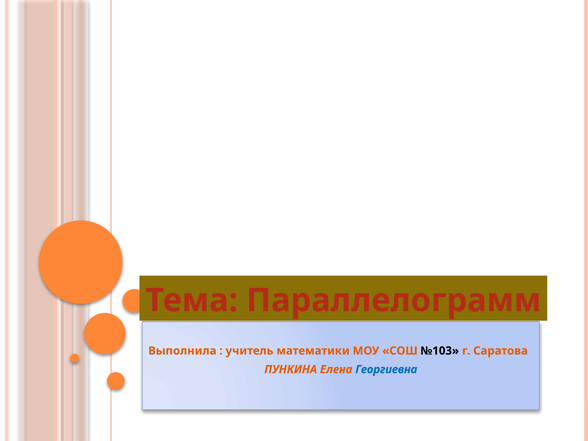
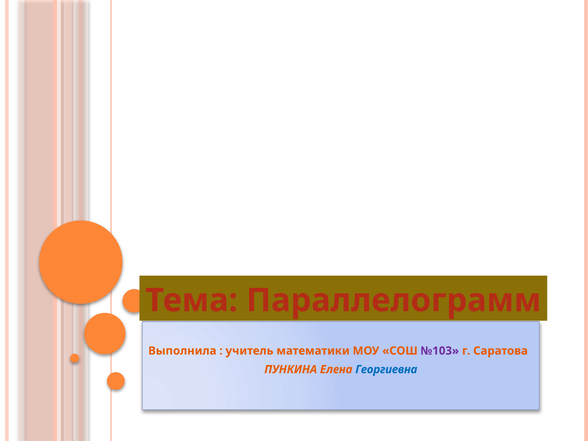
№103 colour: black -> purple (440, 351)
